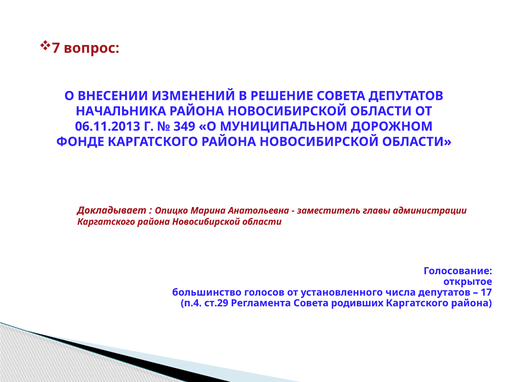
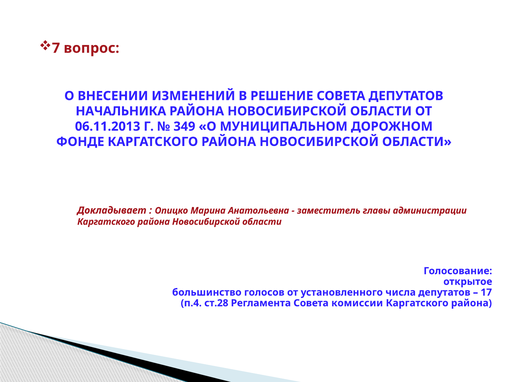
ст.29: ст.29 -> ст.28 (216, 303)
родивших: родивших -> комиссии (357, 303)
